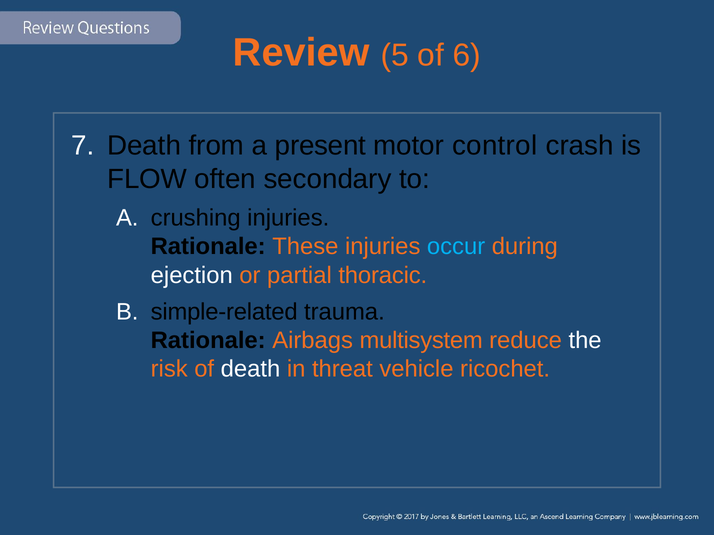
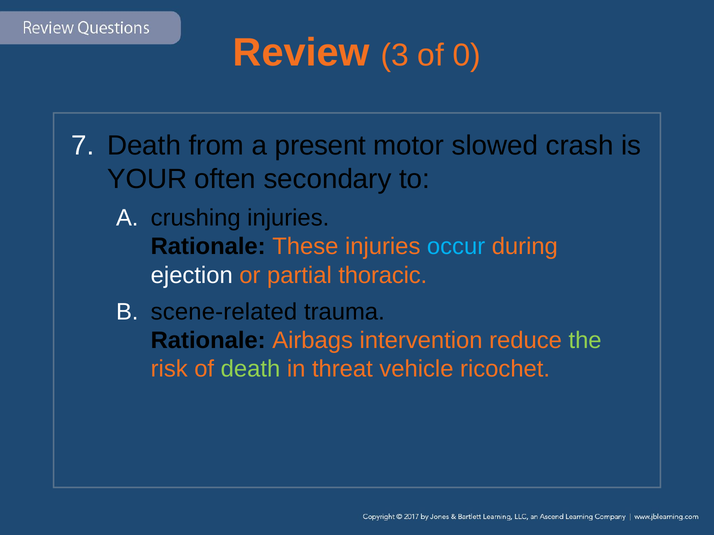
5: 5 -> 3 (395, 55)
6: 6 -> 0 (467, 55)
control: control -> slowed (495, 146)
FLOW: FLOW -> YOUR (147, 179)
simple-related: simple-related -> scene-related (224, 312)
multisystem: multisystem -> intervention (421, 341)
the colour: white -> light green (585, 341)
death colour: white -> light green (250, 369)
